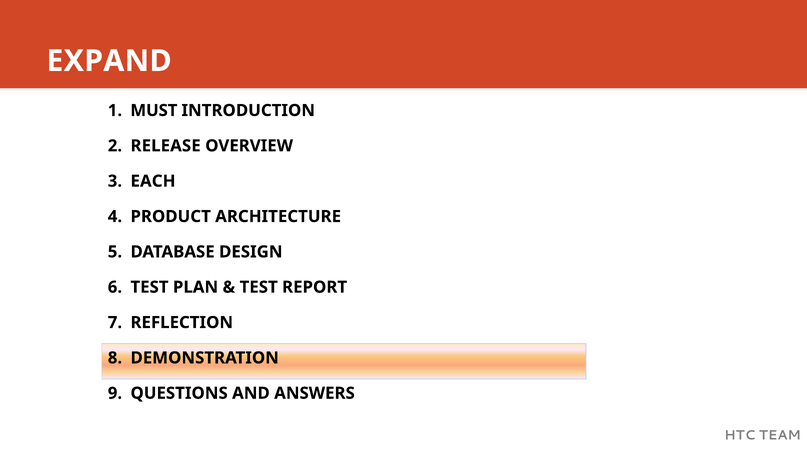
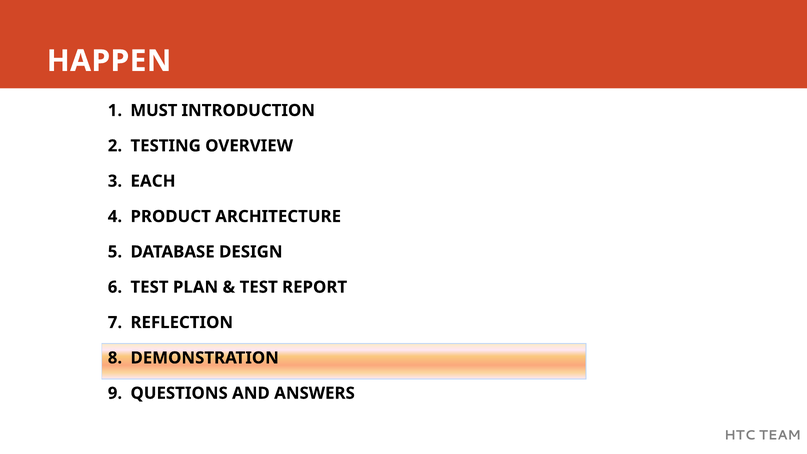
EXPAND: EXPAND -> HAPPEN (109, 61)
RELEASE: RELEASE -> TESTING (166, 146)
